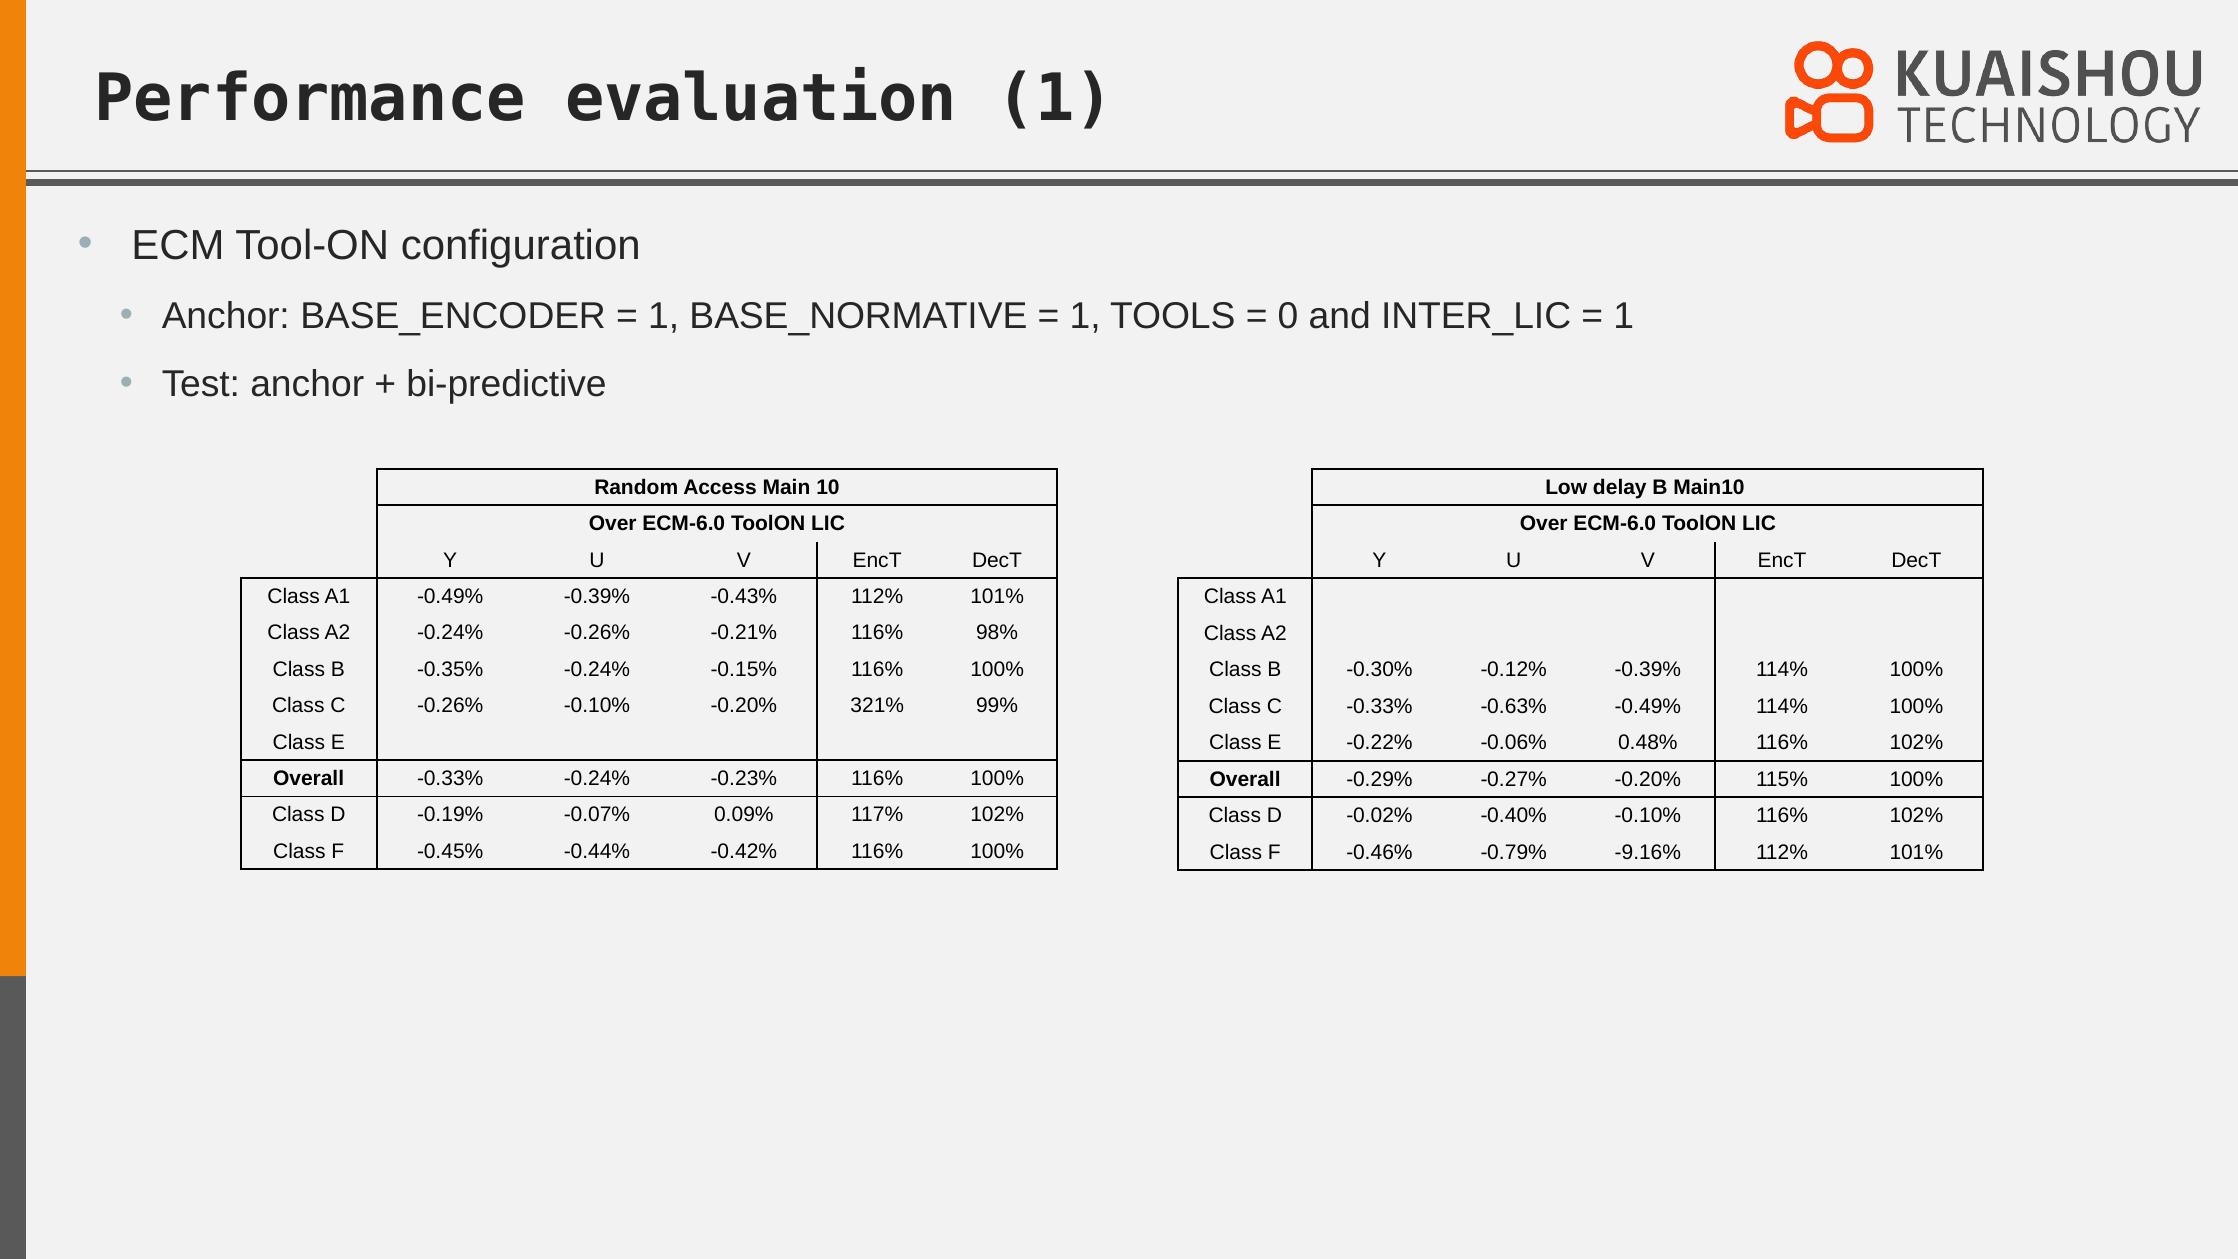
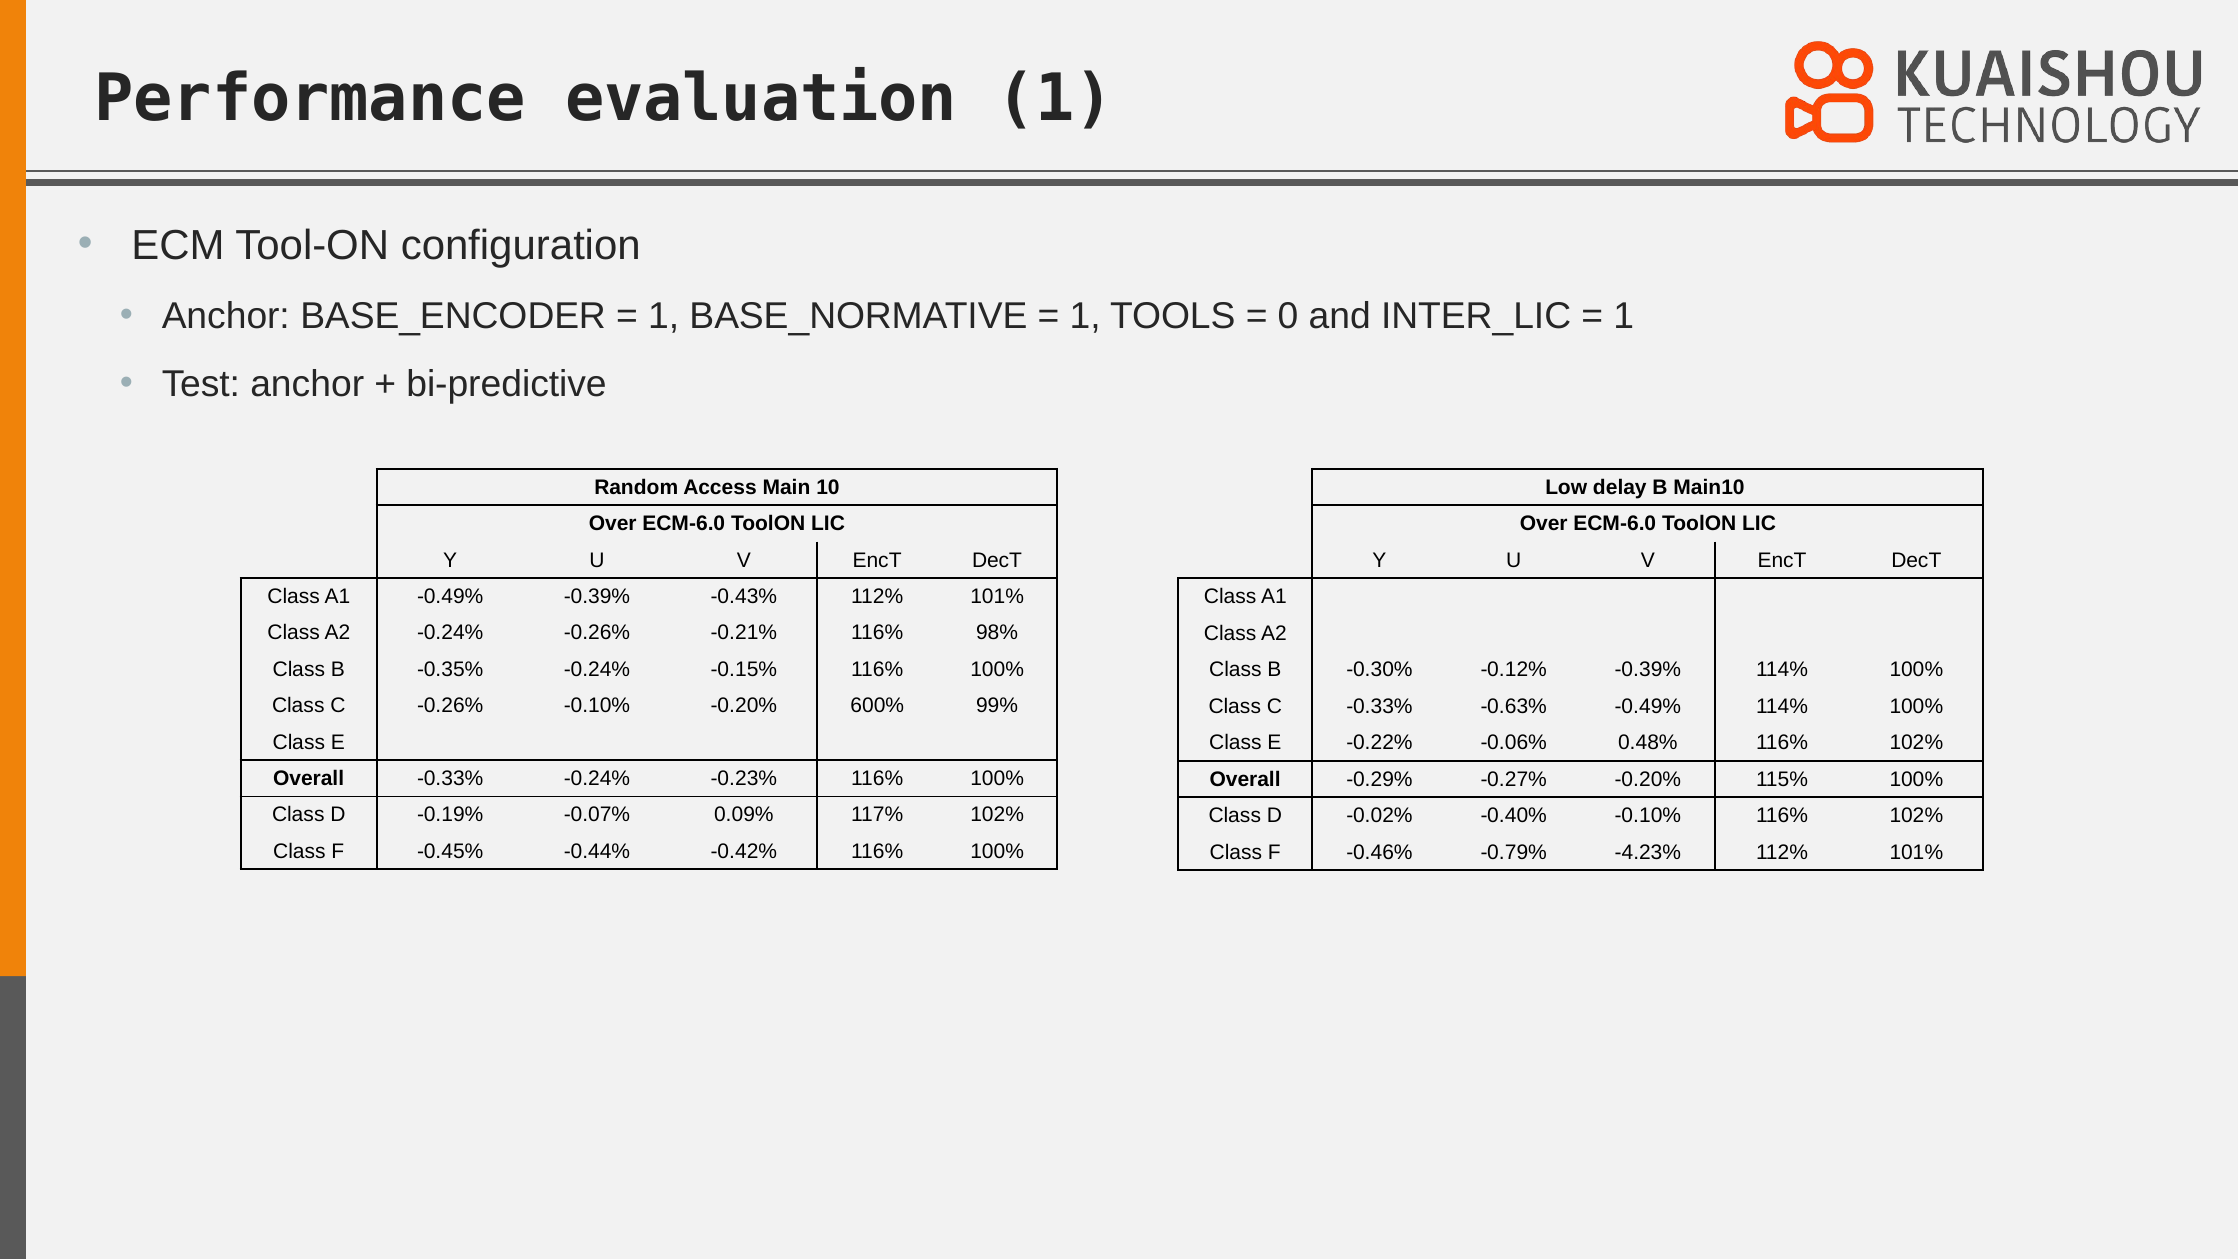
321%: 321% -> 600% (877, 706)
-9.16%: -9.16% -> -4.23% (1648, 852)
